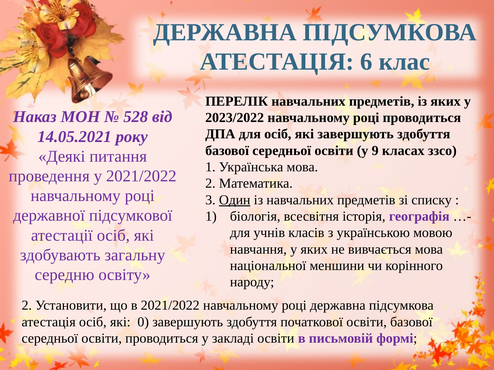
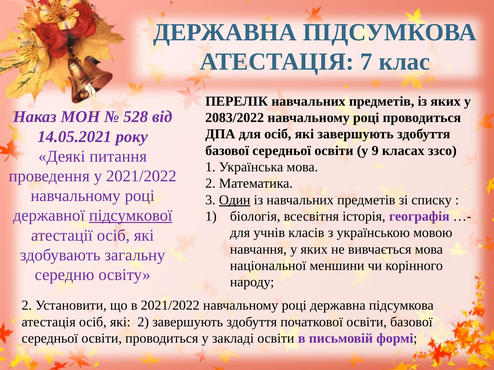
6: 6 -> 7 (366, 62)
2023/2022: 2023/2022 -> 2083/2022 (235, 118)
підсумкової underline: none -> present (131, 216)
які 0: 0 -> 2 (143, 322)
